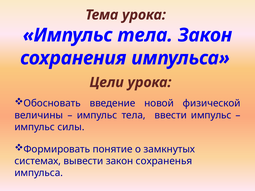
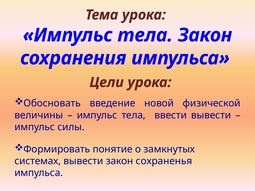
ввести импульс: импульс -> вывести (211, 115)
